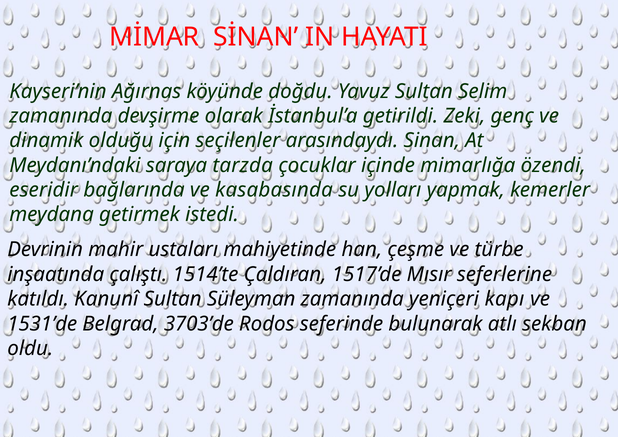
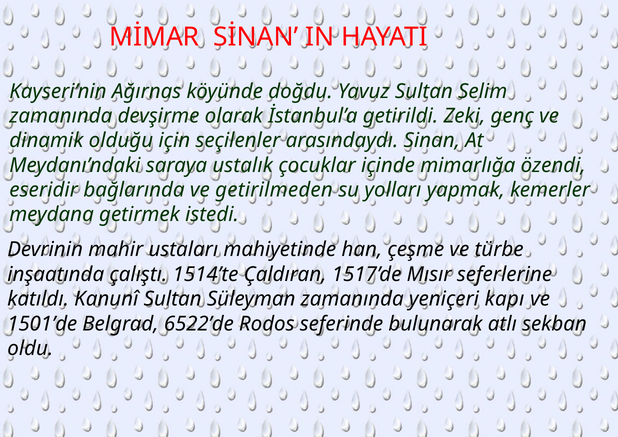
tarzda: tarzda -> ustalık (243, 165)
kasabasında: kasabasında -> getirilmeden (274, 190)
1531’de: 1531’de -> 1501’de (42, 324)
3703’de: 3703’de -> 6522’de (199, 324)
